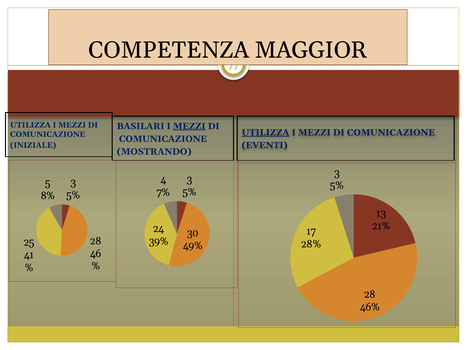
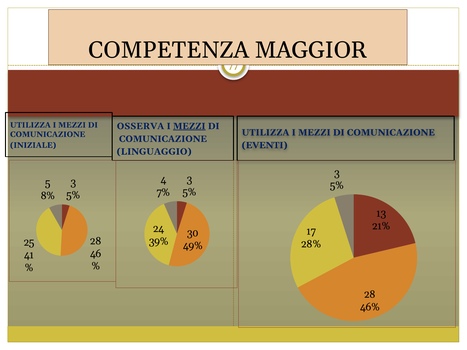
BASILARI: BASILARI -> OSSERVA (140, 126)
UTILIZZA underline: present -> none (266, 133)
MOSTRANDO: MOSTRANDO -> LINGUAGGIO (154, 152)
